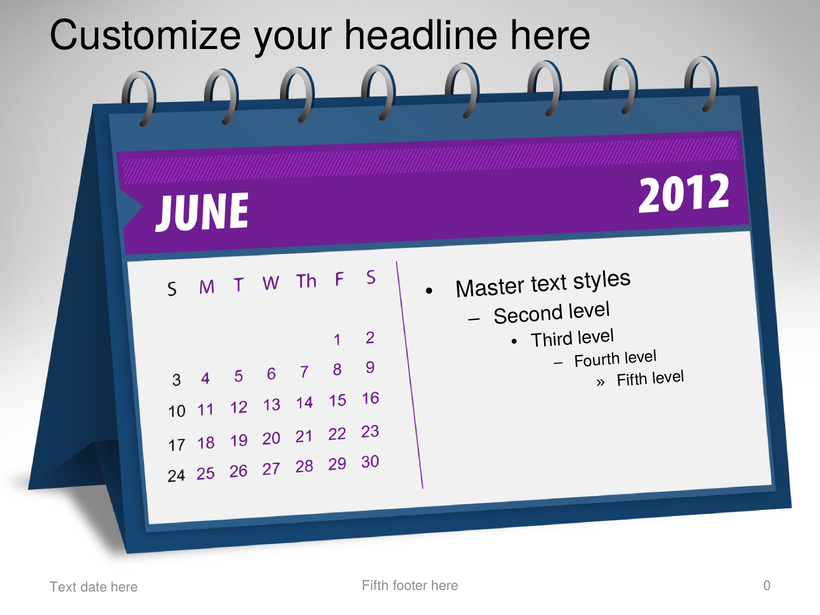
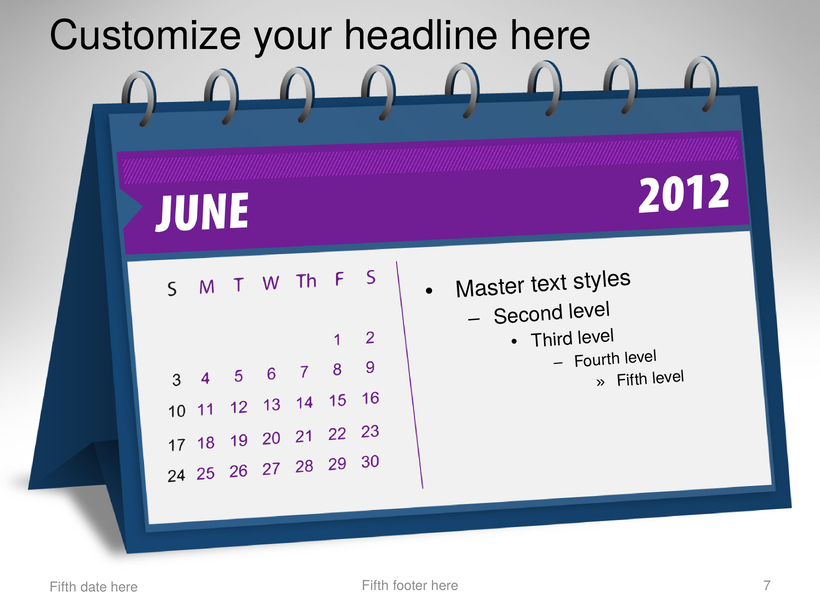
0: 0 -> 7 (767, 586)
Text: Text -> Fifth (63, 587)
